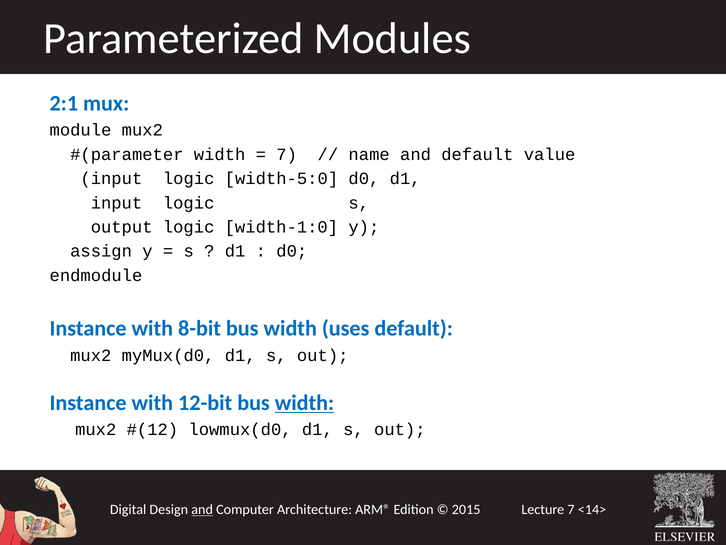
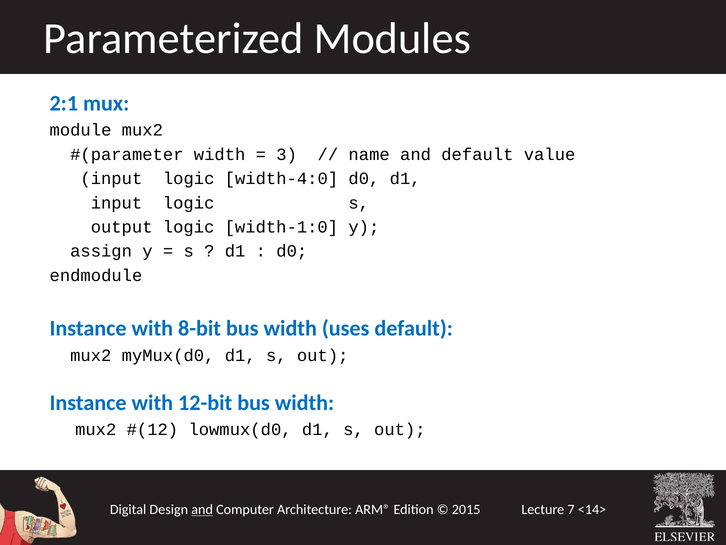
7: 7 -> 3 (287, 154)
width-5:0: width-5:0 -> width-4:0 (281, 178)
width underline: present -> none (304, 403)
